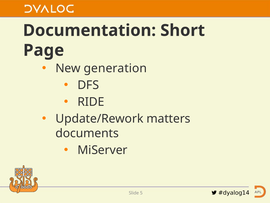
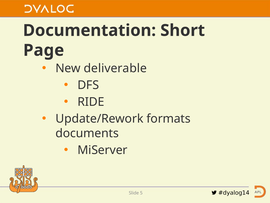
generation: generation -> deliverable (115, 68)
matters: matters -> formats (169, 119)
